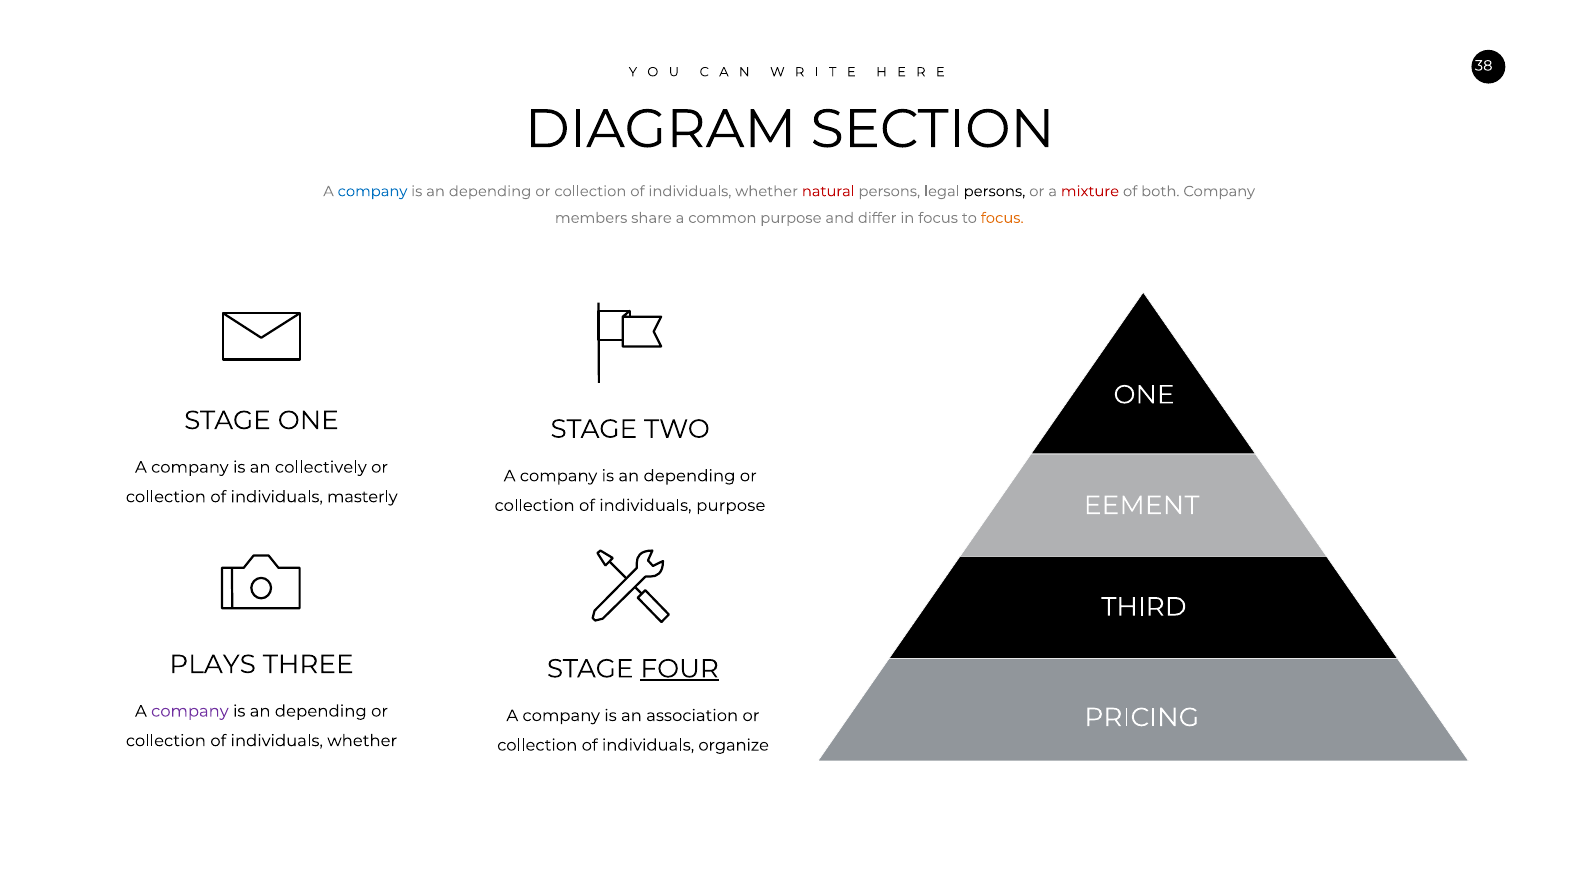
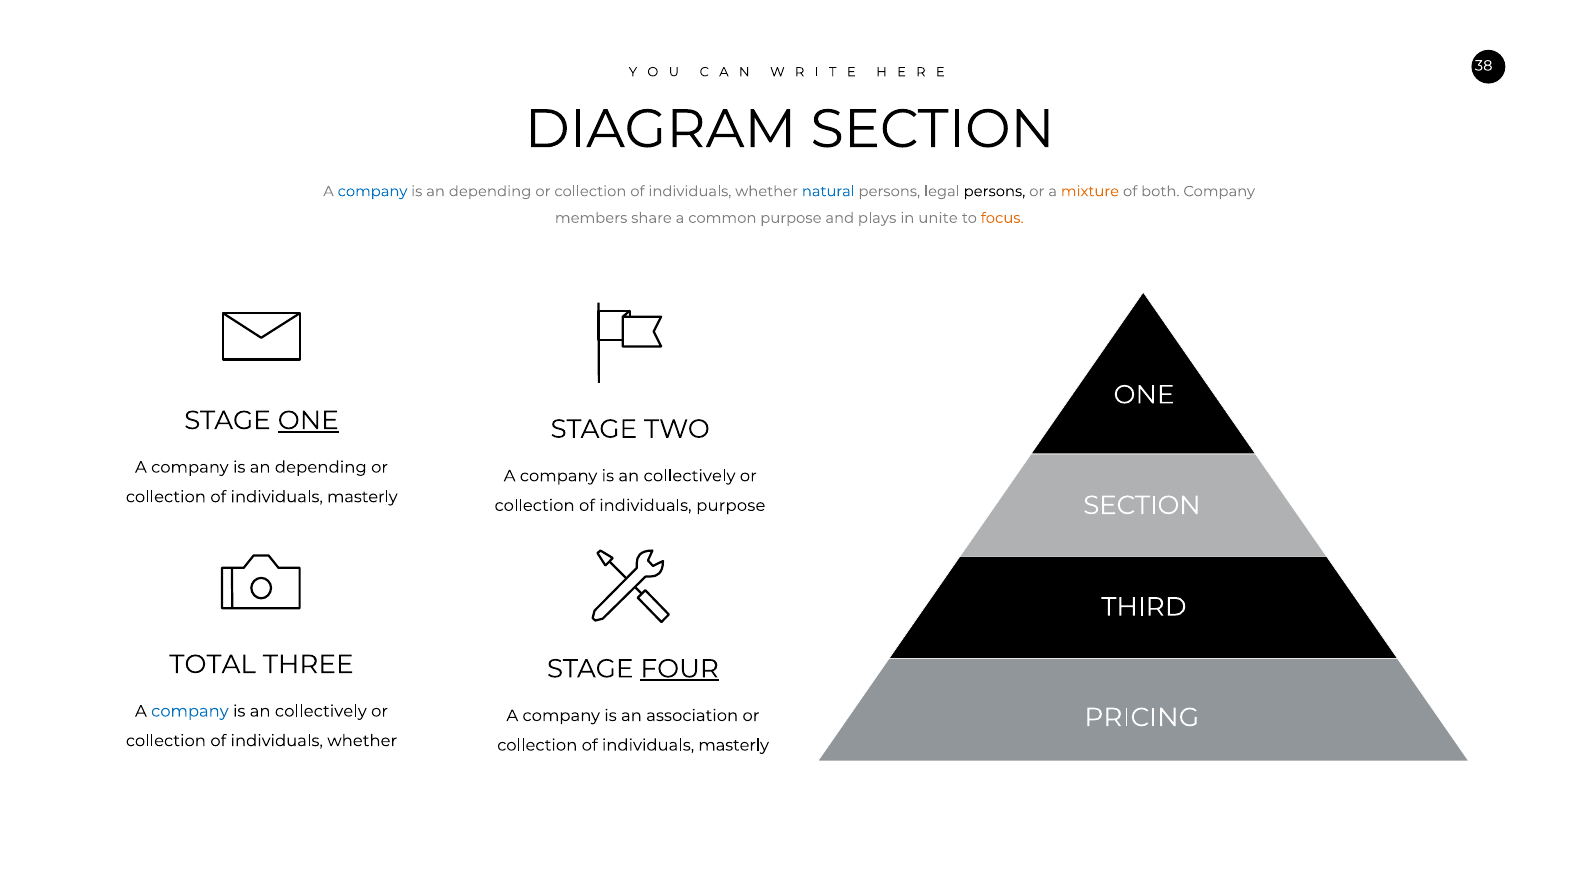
natural colour: red -> blue (828, 191)
mixture colour: red -> orange (1090, 191)
differ: differ -> plays (877, 218)
in focus: focus -> unite (938, 218)
ONE underline: none -> present (308, 420)
collectively: collectively -> depending (321, 467)
depending: depending -> collectively (689, 476)
EEMENT: EEMENT -> SECTION (1142, 505)
PLAYS: PLAYS -> TOTAL (213, 664)
company colour: purple -> blue (190, 711)
depending: depending -> collectively (321, 711)
organize: organize -> masterly (734, 745)
